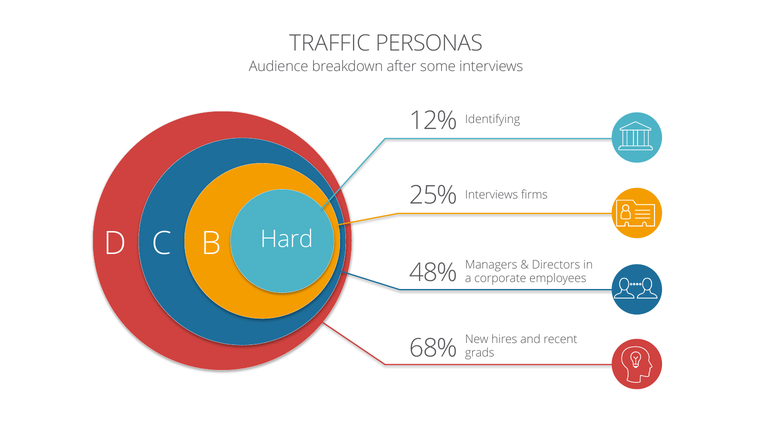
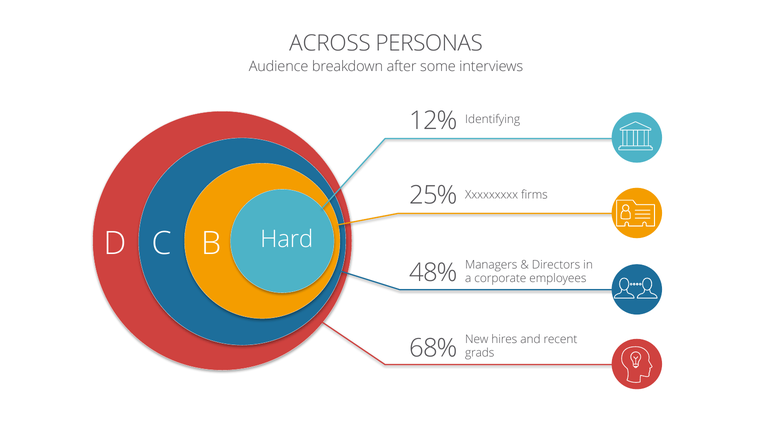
TRAFFIC: TRAFFIC -> ACROSS (330, 43)
25% Interviews: Interviews -> Xxxxxxxxx (492, 195)
